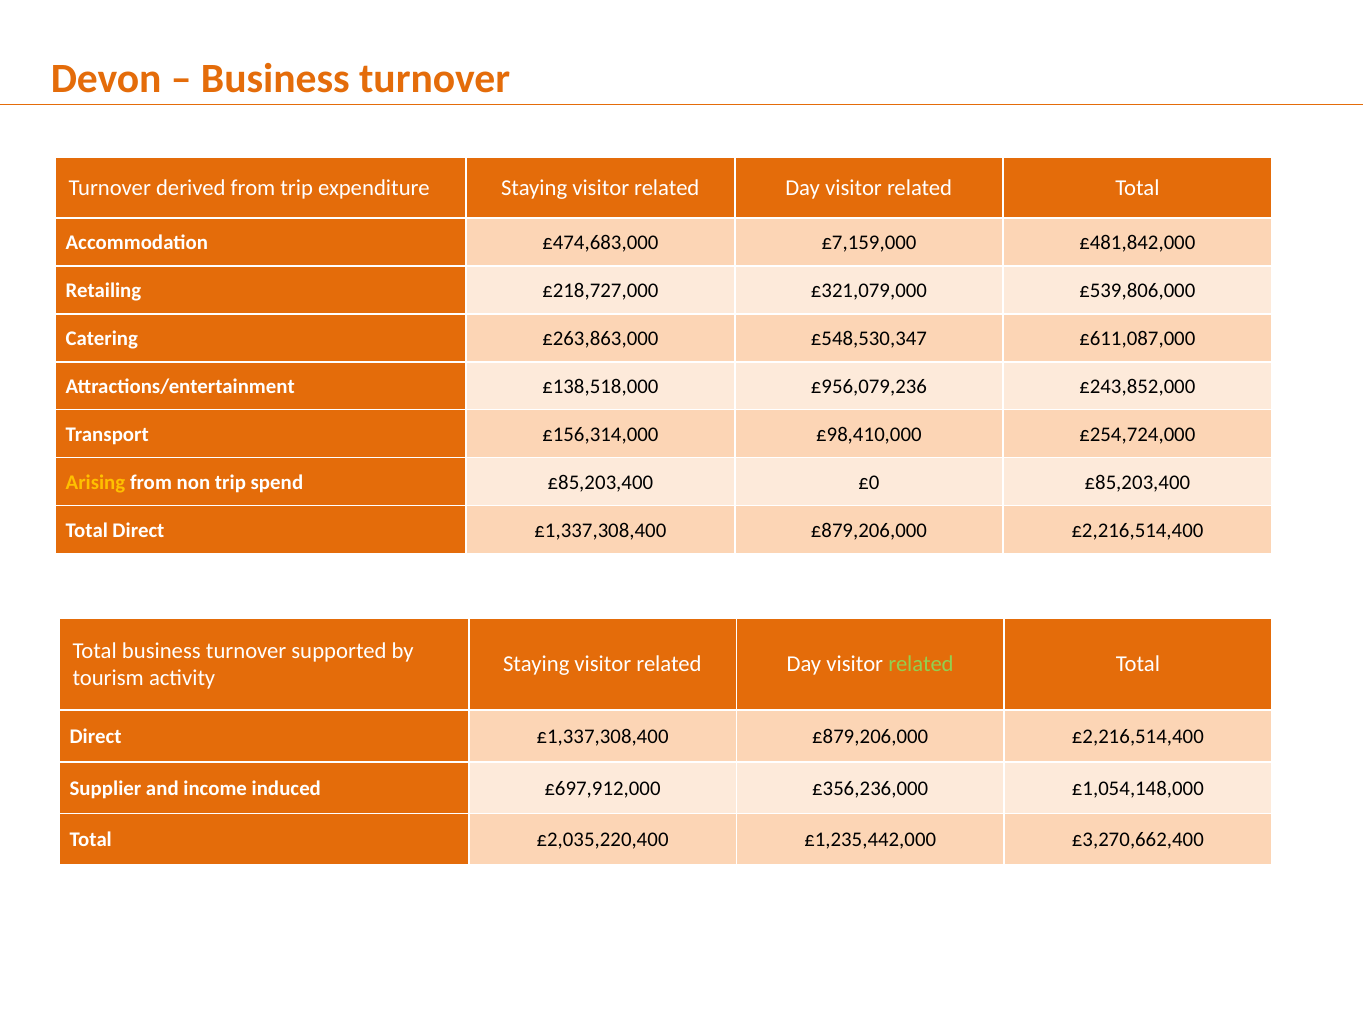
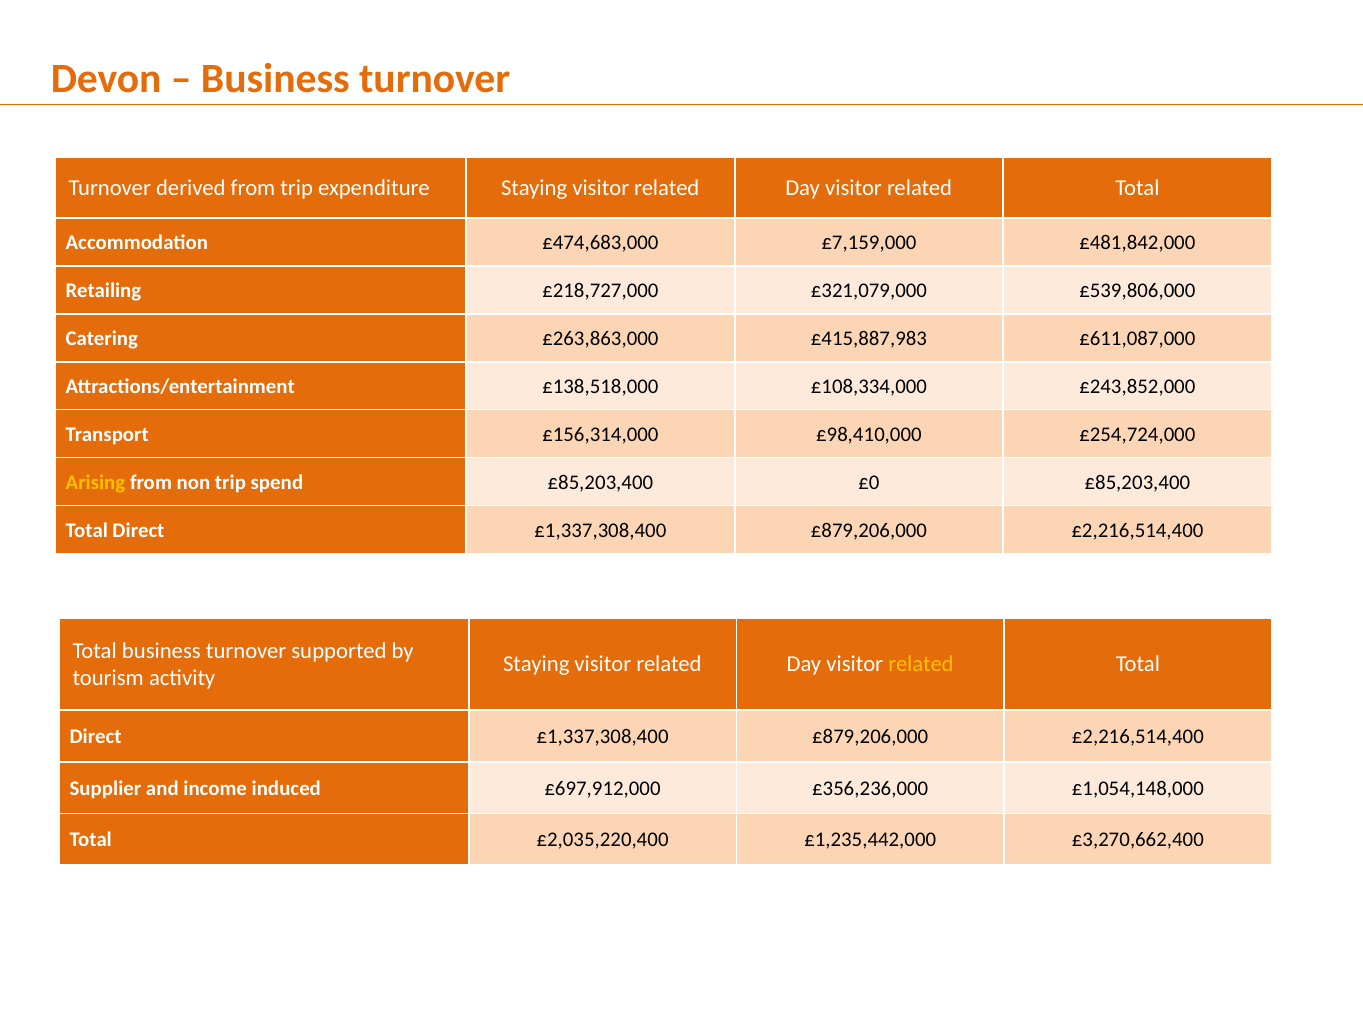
£548,530,347: £548,530,347 -> £415,887,983 (869, 339)
£956,079,236: £956,079,236 -> £108,334,000 (869, 387)
related colour: light green -> yellow (921, 665)
